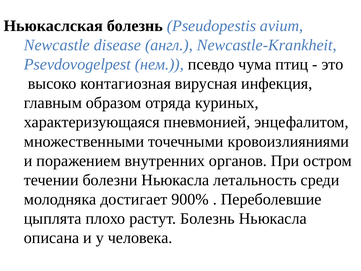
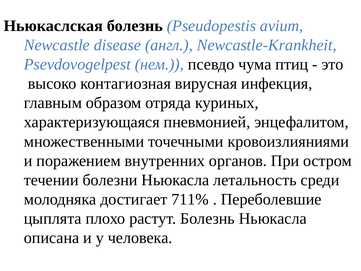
900%: 900% -> 711% (190, 199)
